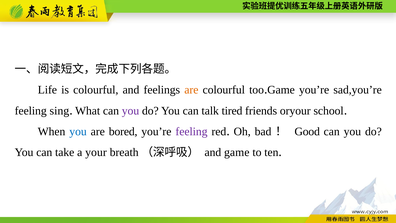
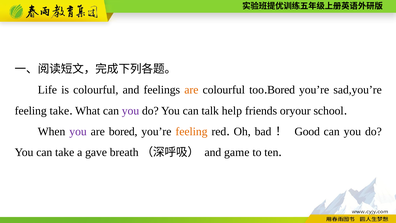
Game: Game -> Bored (281, 90)
feeling sing: sing -> take (59, 111)
tired: tired -> help (232, 111)
you colour: blue -> purple (78, 131)
feeling colour: purple -> orange (191, 131)
your: your -> gave (96, 152)
